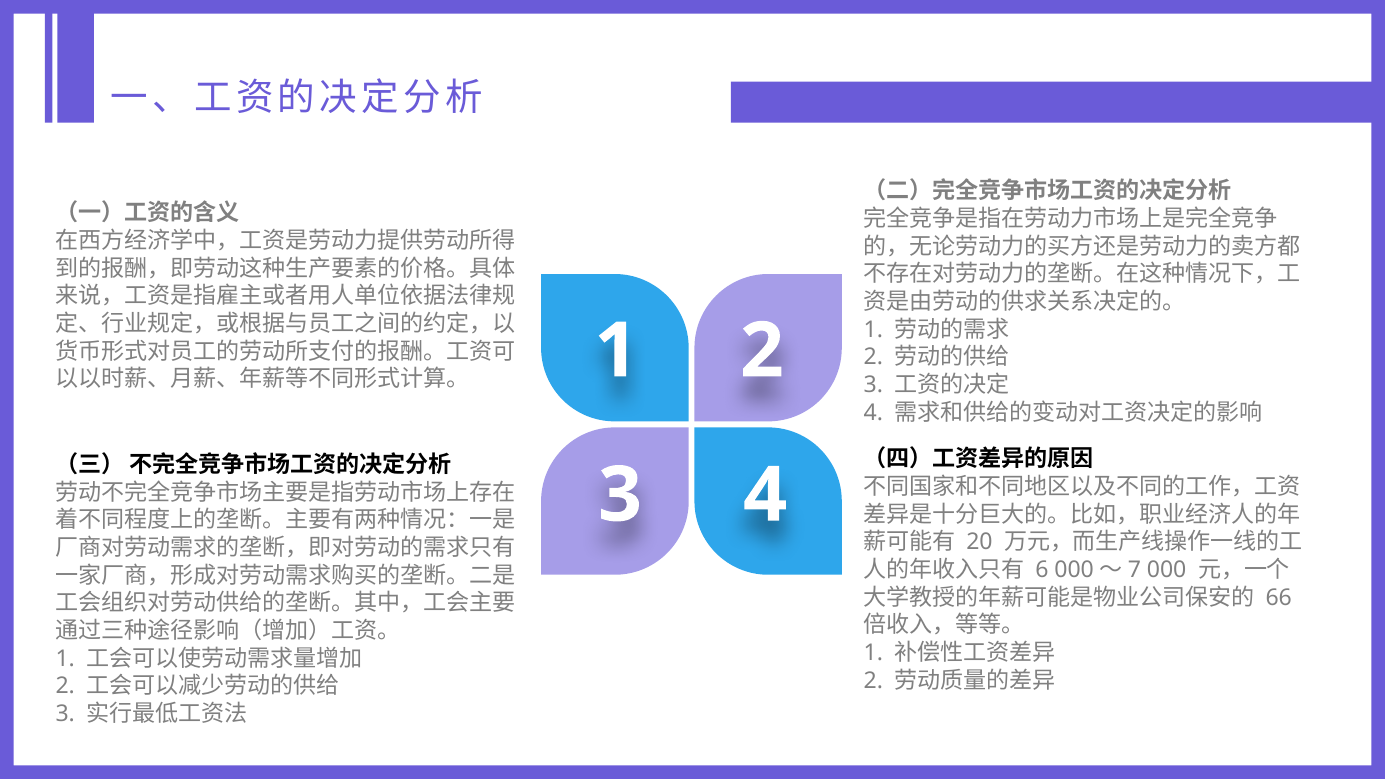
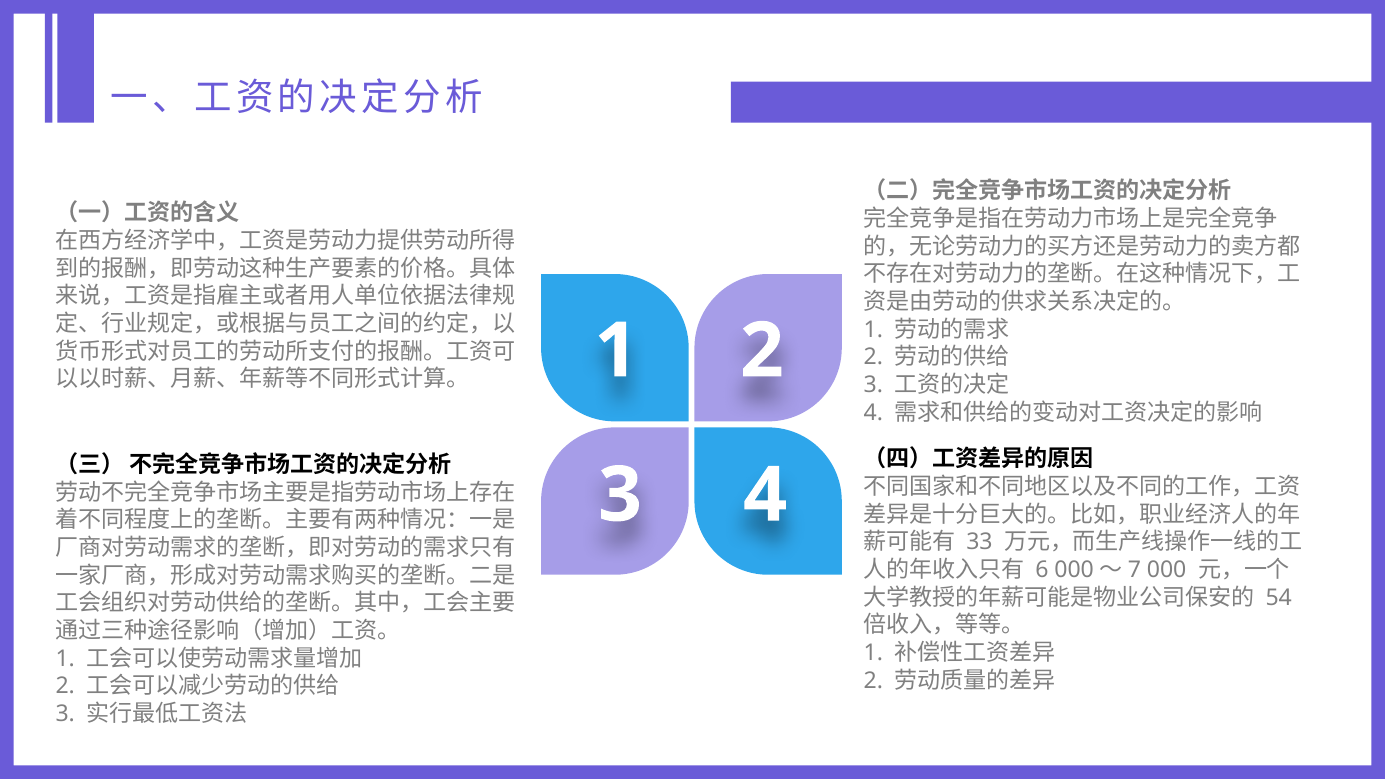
20: 20 -> 33 (980, 542)
66: 66 -> 54 (1279, 598)
